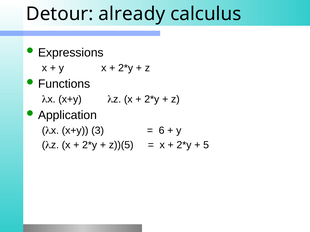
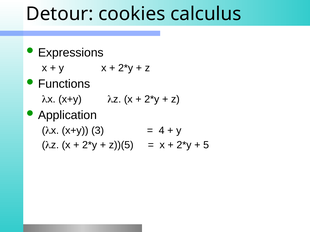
already: already -> cookies (132, 14)
6: 6 -> 4 (162, 131)
